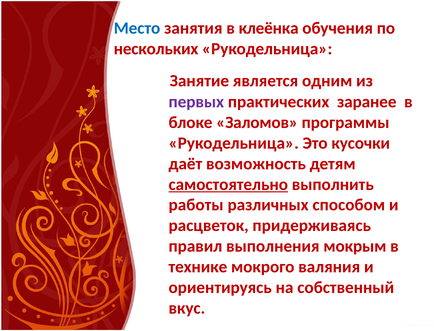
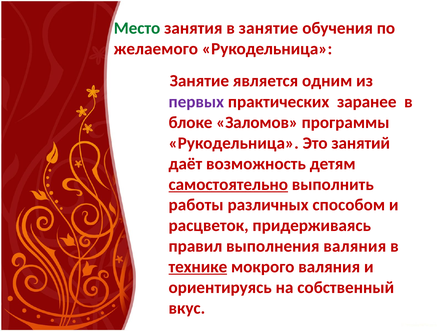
Место colour: blue -> green (137, 28)
в клеёнка: клеёнка -> занятие (268, 28)
нескольких: нескольких -> желаемого (156, 49)
кусочки: кусочки -> занятий (361, 143)
выполнения мокрым: мокрым -> валяния (355, 246)
технике underline: none -> present (198, 267)
